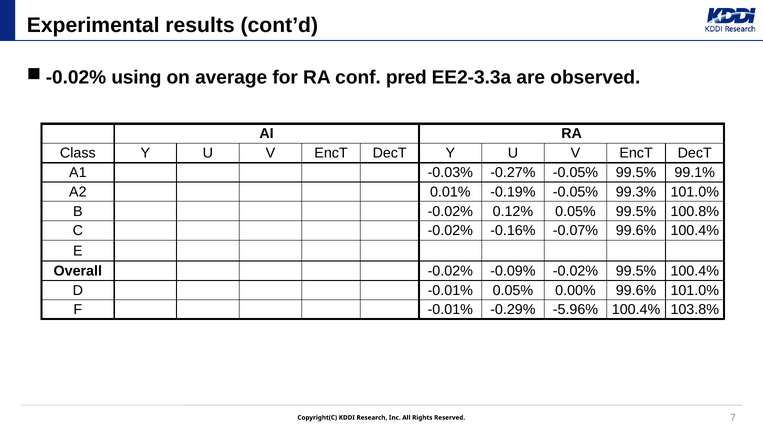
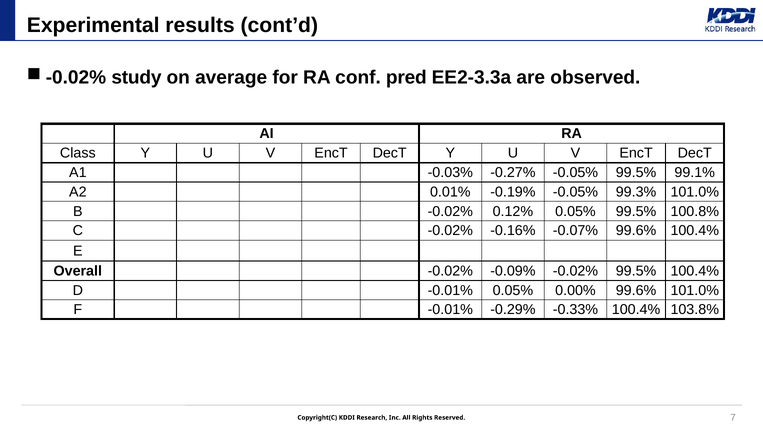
using: using -> study (136, 77)
-5.96%: -5.96% -> -0.33% (575, 310)
